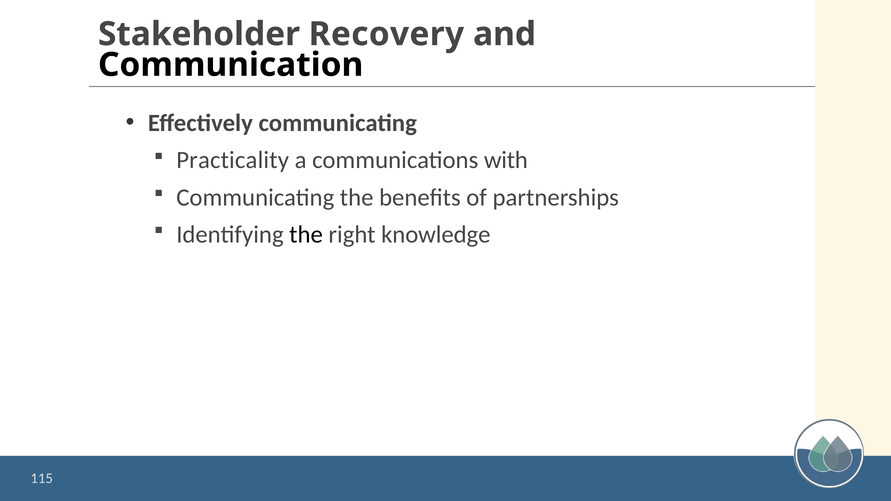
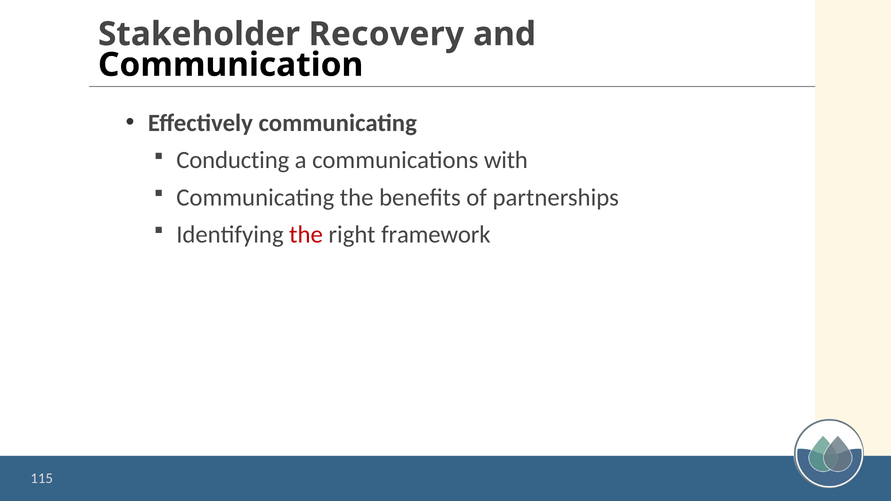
Practicality: Practicality -> Conducting (233, 160)
the colour: black -> red (306, 235)
knowledge: knowledge -> framework (436, 235)
